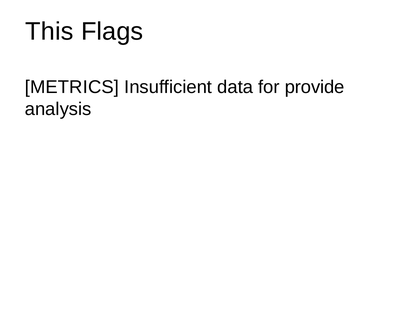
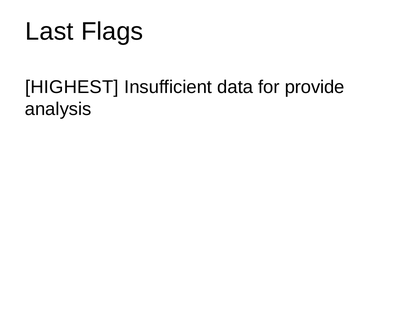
This: This -> Last (49, 31)
METRICS: METRICS -> HIGHEST (72, 87)
